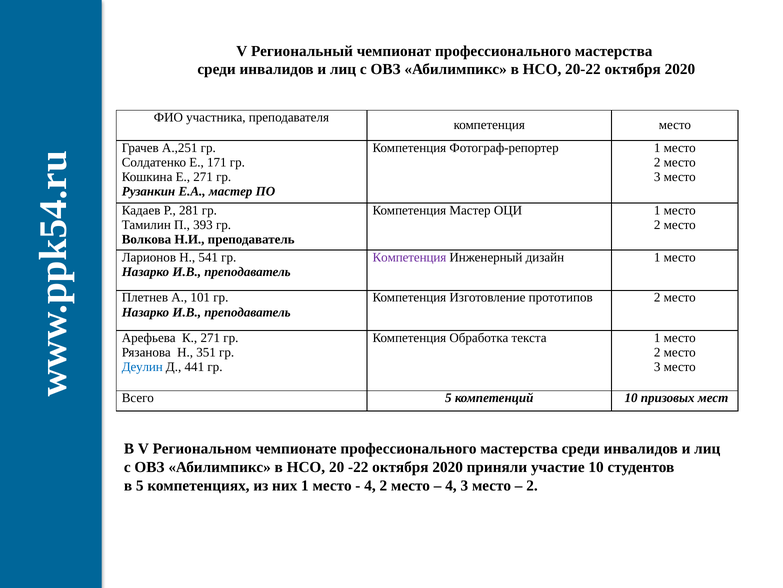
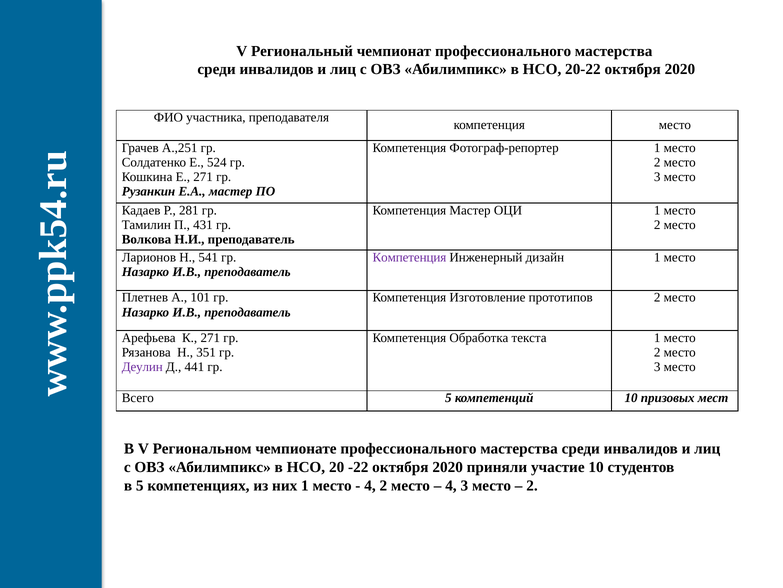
171: 171 -> 524 (217, 162)
393: 393 -> 431 (203, 225)
Деулин colour: blue -> purple (142, 366)
